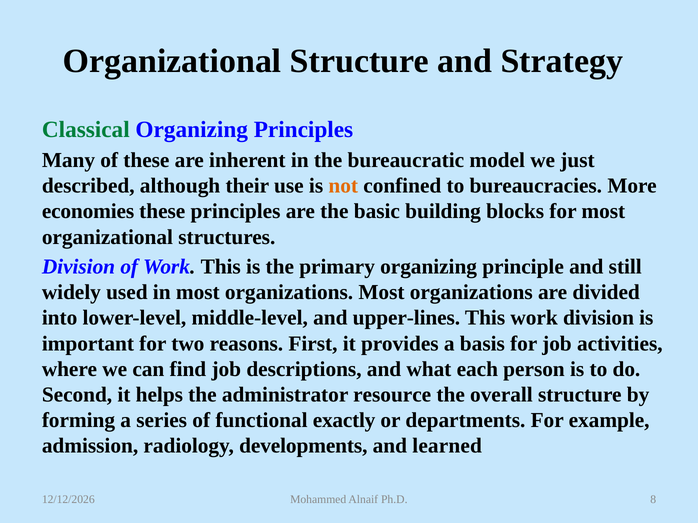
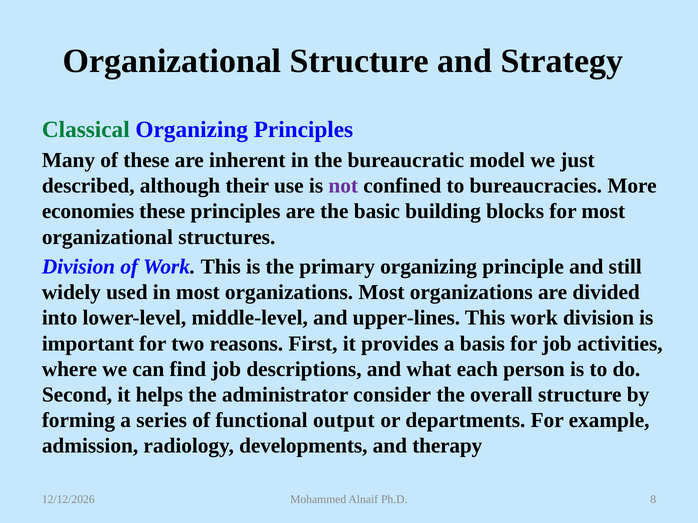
not colour: orange -> purple (343, 186)
resource: resource -> consider (392, 395)
exactly: exactly -> output (344, 421)
learned: learned -> therapy (447, 446)
